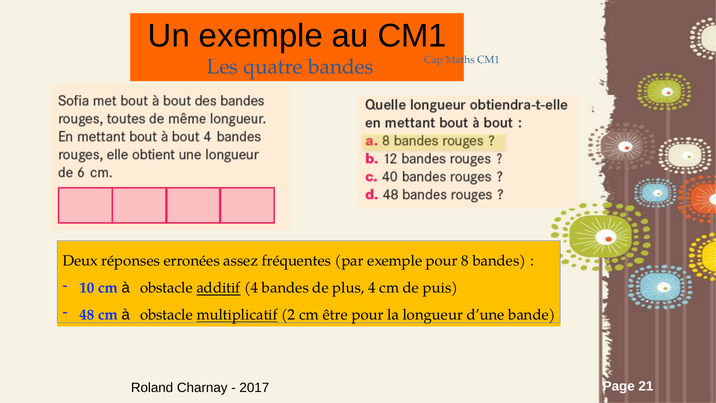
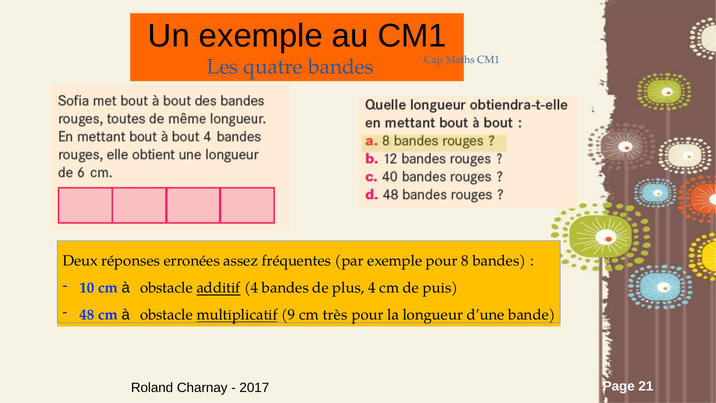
2: 2 -> 9 (288, 314)
être: être -> très (335, 314)
